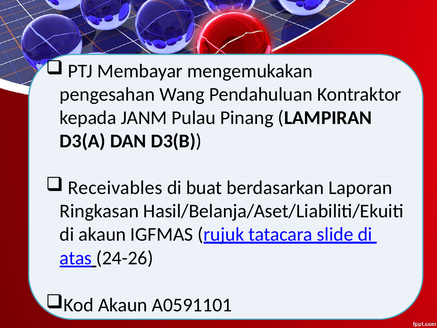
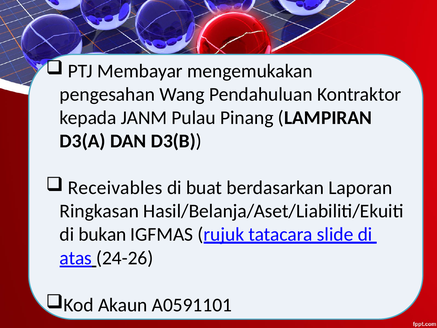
di akaun: akaun -> bukan (102, 234)
